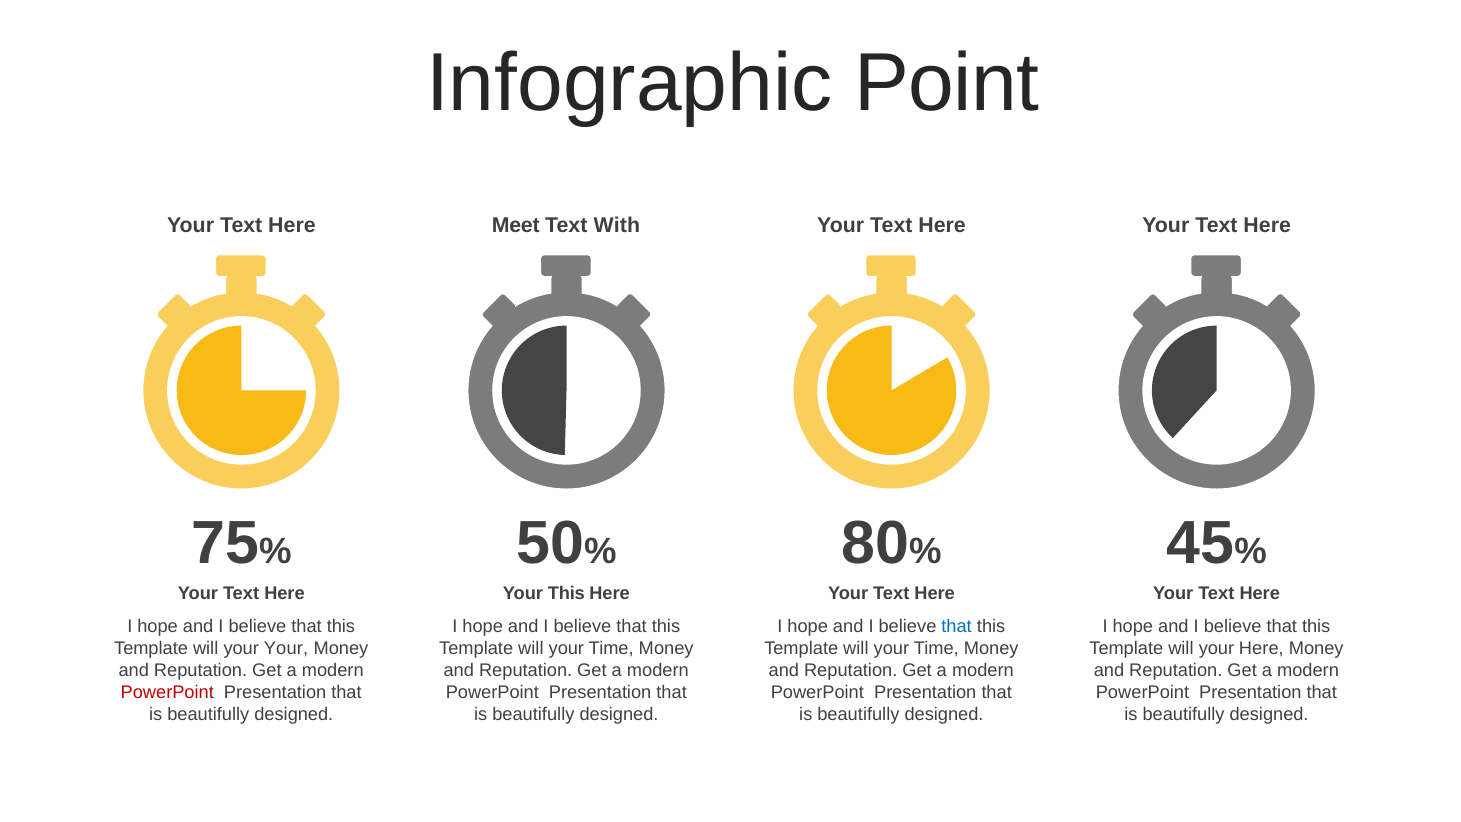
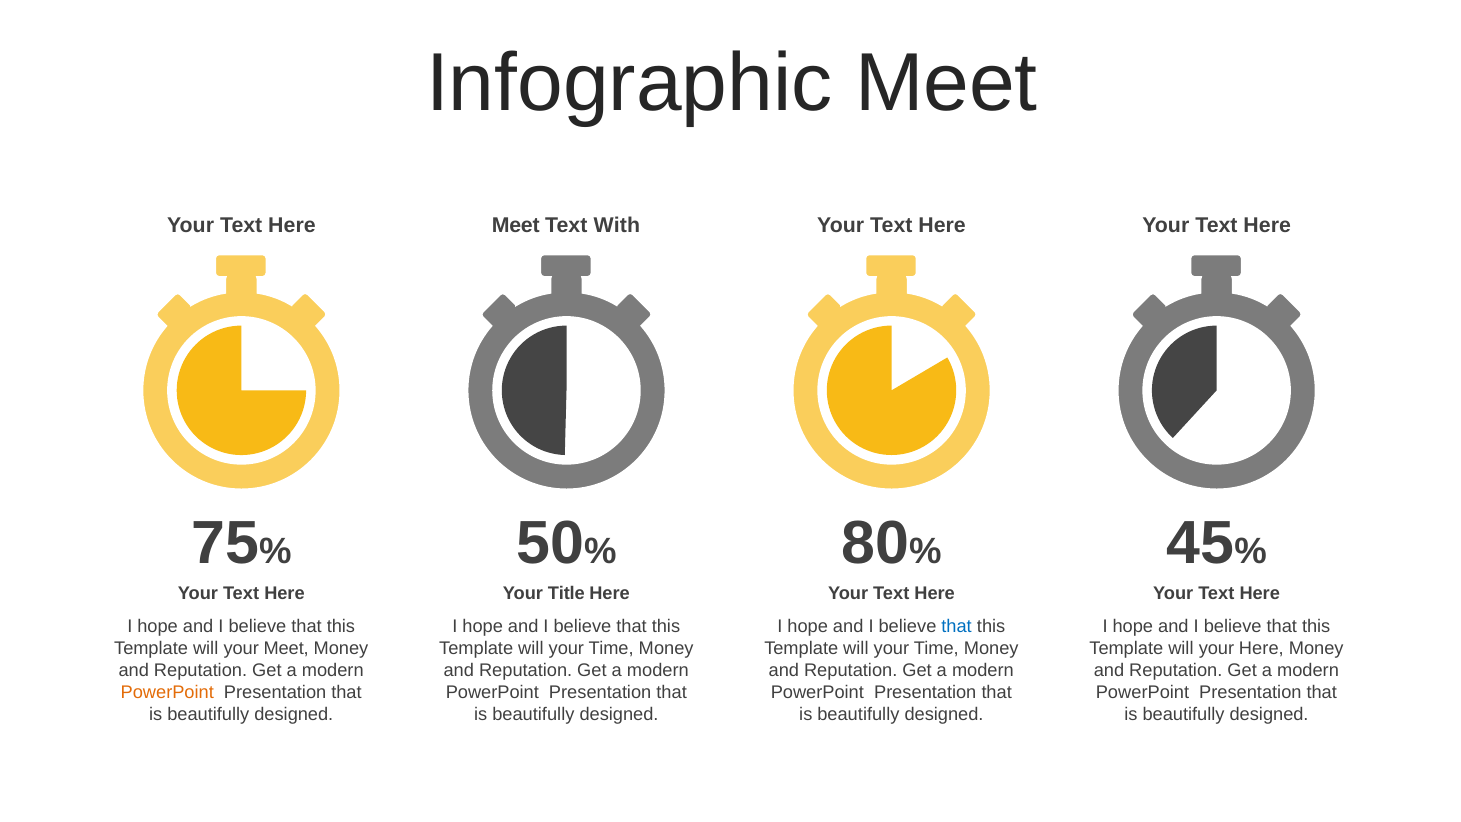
Infographic Point: Point -> Meet (946, 84)
Your This: This -> Title (566, 593)
your Your: Your -> Meet (286, 648)
PowerPoint colour: red -> orange (167, 692)
